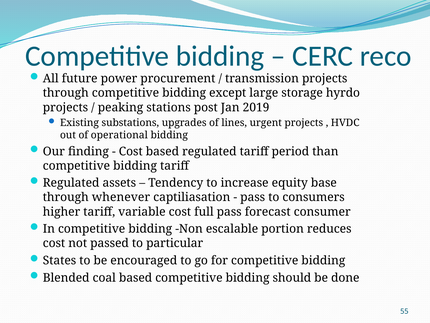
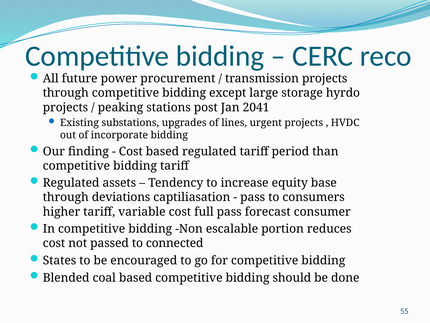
2019: 2019 -> 2041 (256, 107)
operational: operational -> incorporate (119, 135)
whenever: whenever -> deviations (121, 197)
particular: particular -> connected (175, 243)
